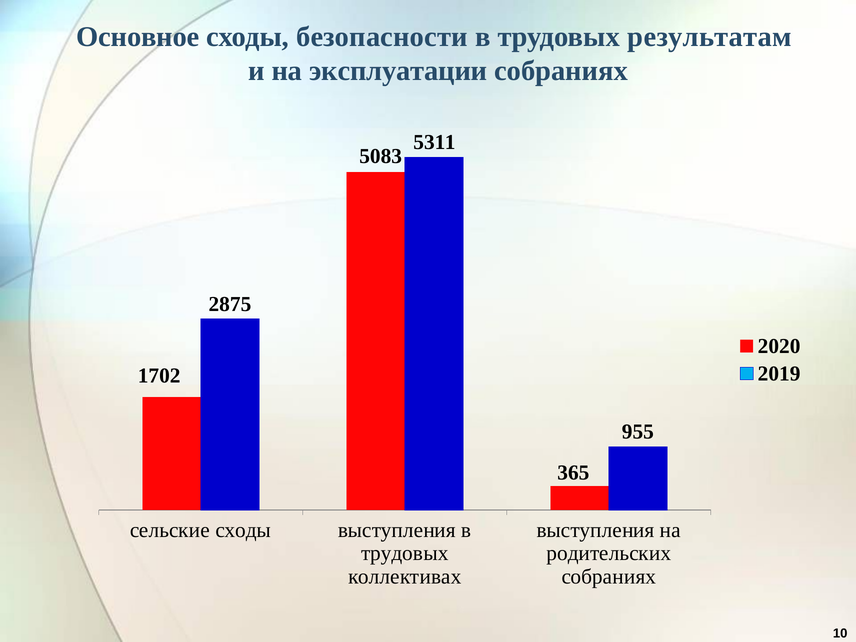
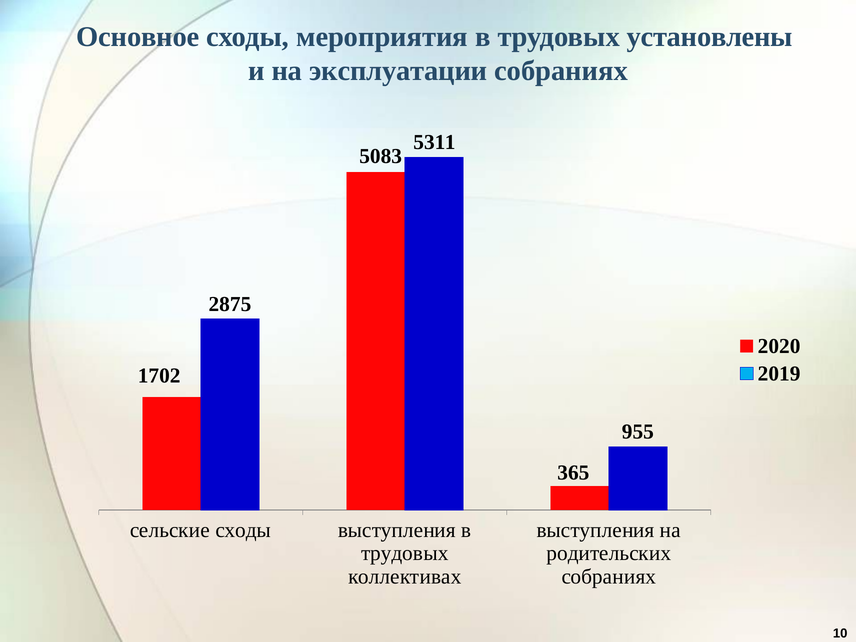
безопасности: безопасности -> мероприятия (382, 37)
результатам: результатам -> установлены (710, 37)
